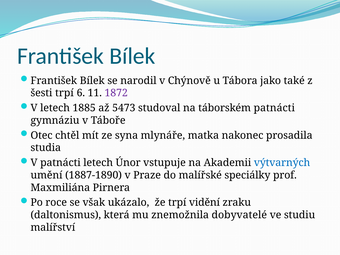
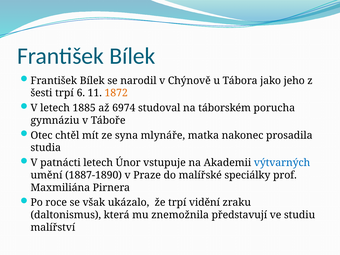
také: také -> jeho (294, 81)
1872 colour: purple -> orange (116, 93)
5473: 5473 -> 6974 (124, 108)
táborském patnácti: patnácti -> porucha (274, 108)
dobyvatelé: dobyvatelé -> představují (239, 215)
